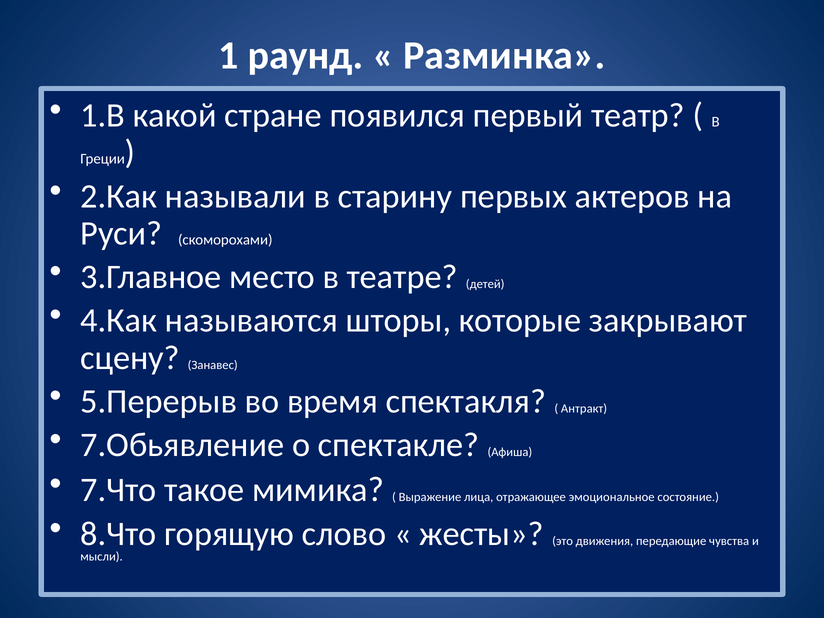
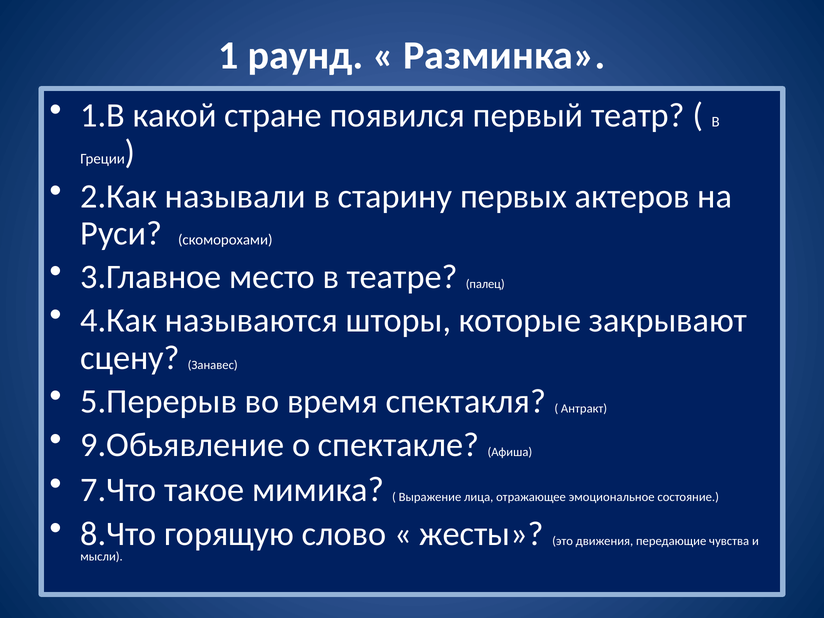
детей: детей -> палец (485, 284)
7.Обьявление: 7.Обьявление -> 9.Обьявление (182, 445)
